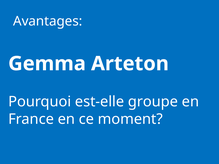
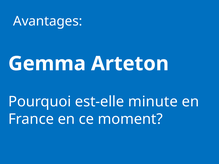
groupe: groupe -> minute (153, 102)
